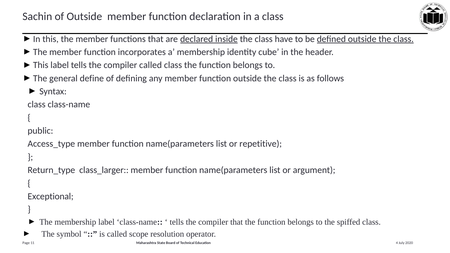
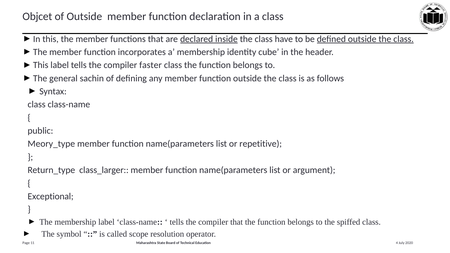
Sachin: Sachin -> Objcet (37, 16)
compiler called: called -> faster (151, 65)
define: define -> sachin (92, 78)
Access_type: Access_type -> Meory_type (51, 144)
